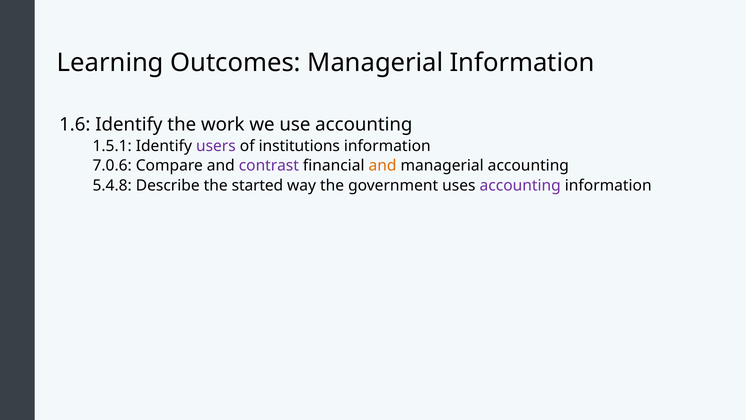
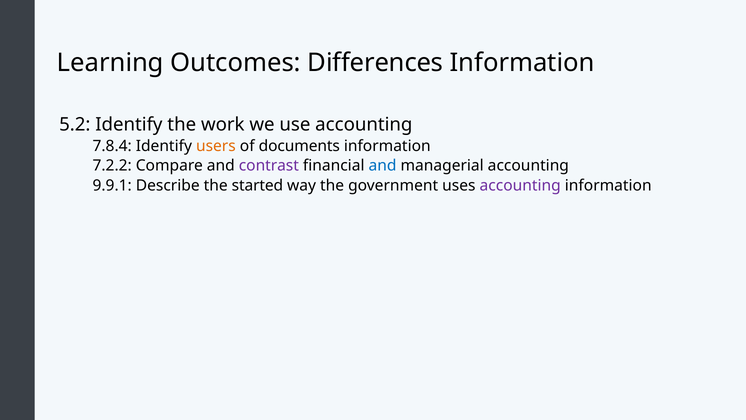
Outcomes Managerial: Managerial -> Differences (375, 63)
1.6: 1.6 -> 5.2 (75, 124)
1.5.1: 1.5.1 -> 7.8.4 (112, 146)
users colour: purple -> orange (216, 146)
institutions: institutions -> documents (299, 146)
7.0.6: 7.0.6 -> 7.2.2 (112, 166)
and colour: orange -> blue (382, 166)
5.4.8: 5.4.8 -> 9.9.1 (112, 185)
